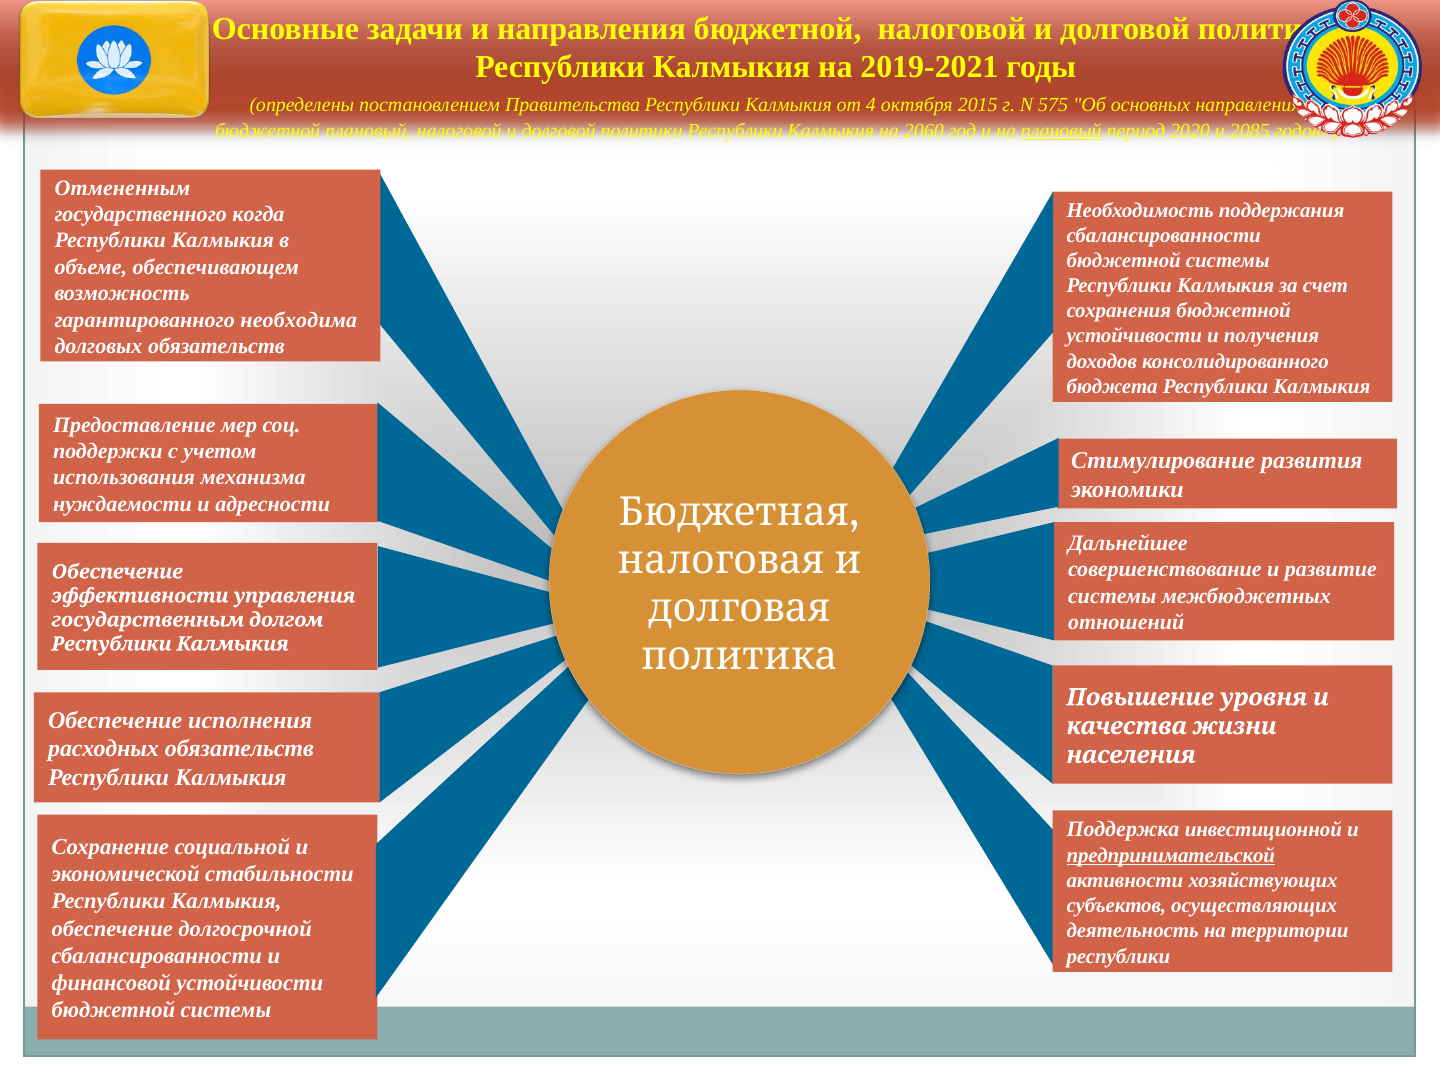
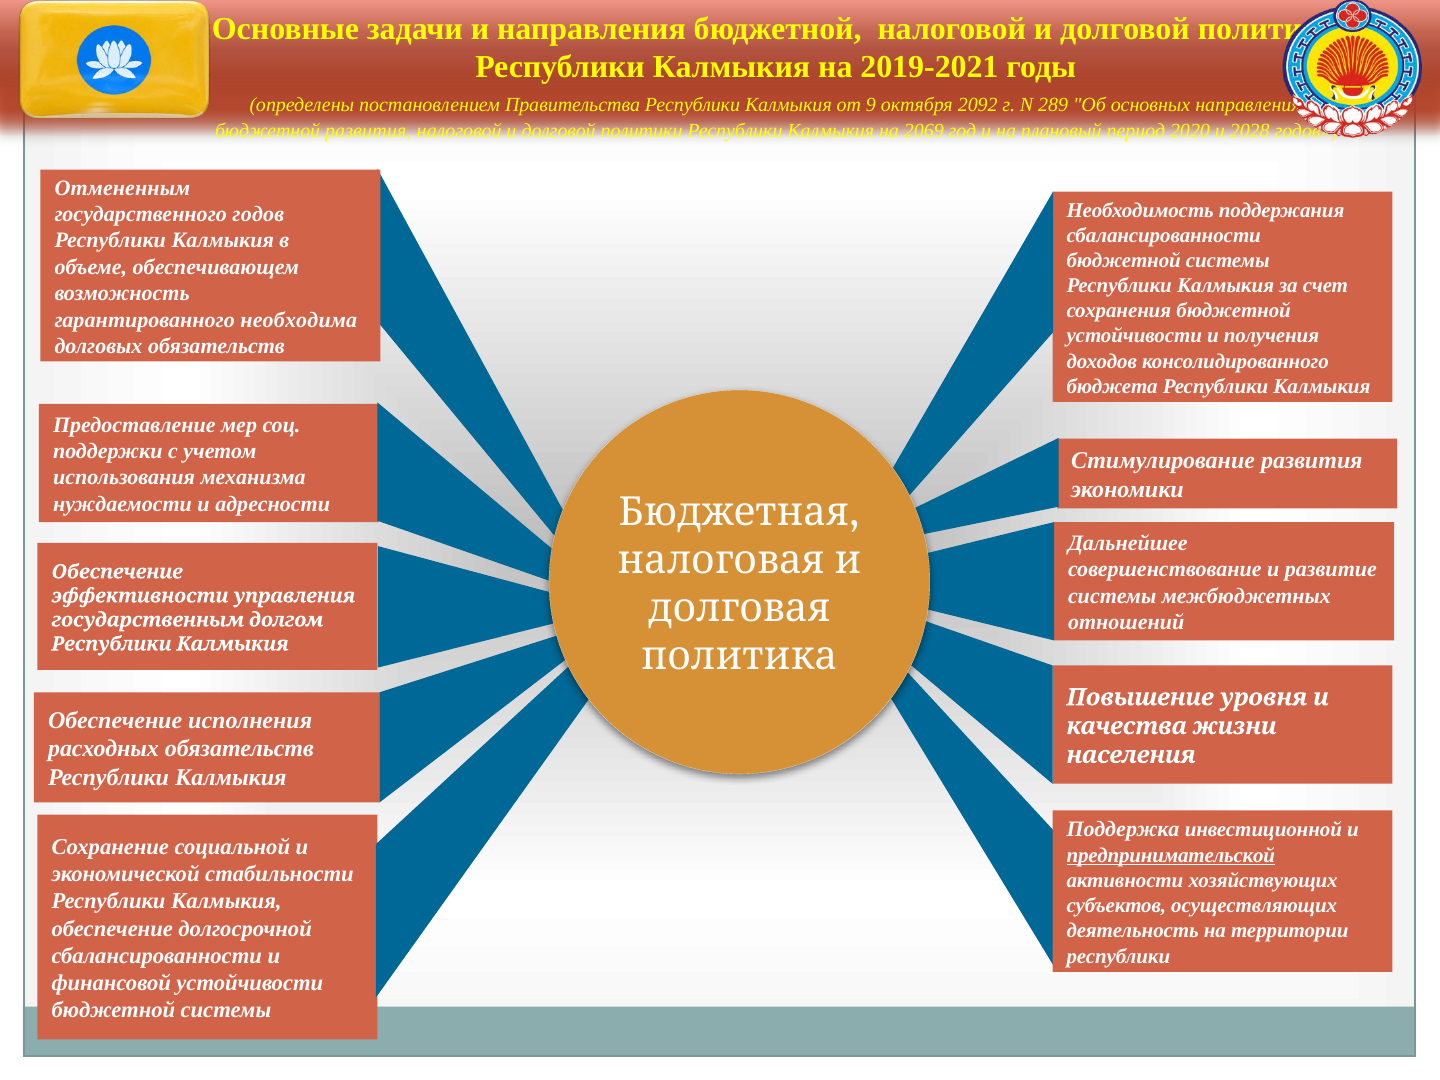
4: 4 -> 9 (871, 105)
2015: 2015 -> 2092 (978, 105)
575: 575 -> 289 (1053, 105)
бюджетной плановый: плановый -> развития (368, 131)
2060: 2060 -> 2069 (924, 131)
плановый underline: present -> none (1061, 131)
2085: 2085 -> 2028 (1250, 131)
государственного когда: когда -> годов (258, 214)
